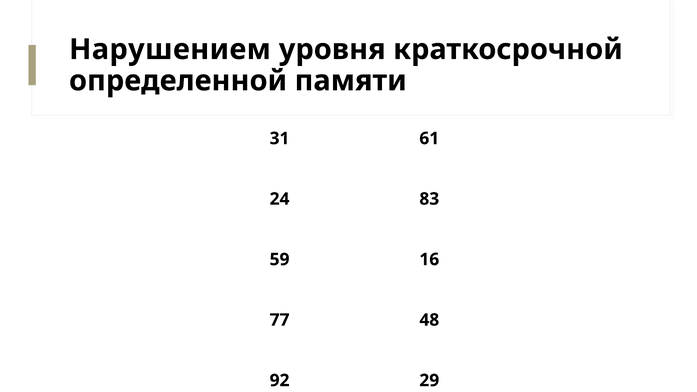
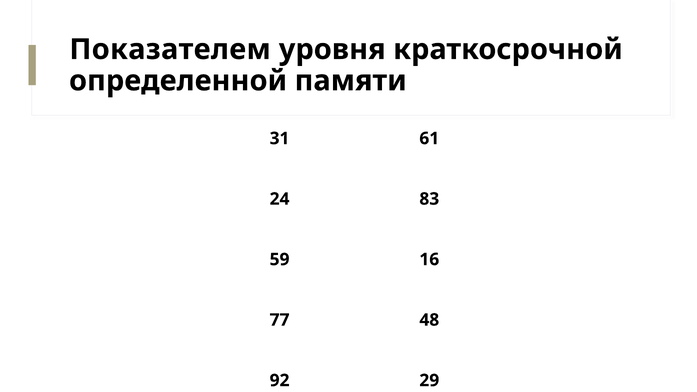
Нарушением: Нарушением -> Показателем (170, 49)
